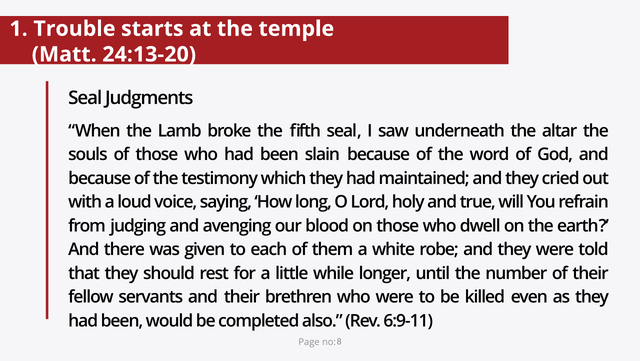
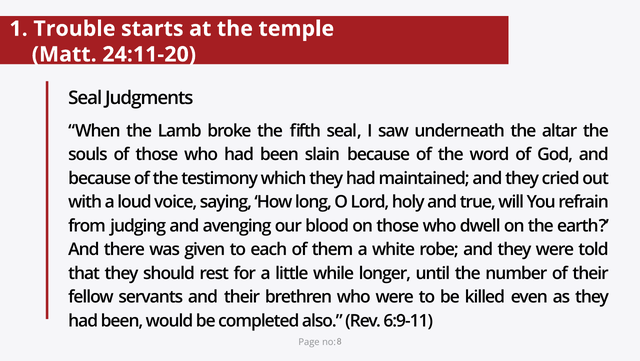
24:13-20: 24:13-20 -> 24:11-20 (149, 54)
